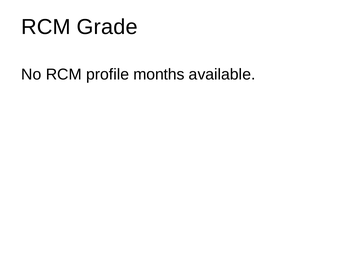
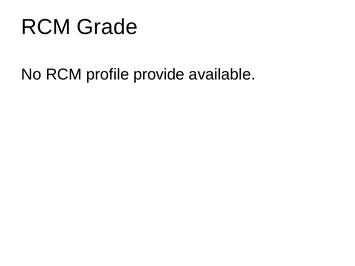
months: months -> provide (159, 74)
